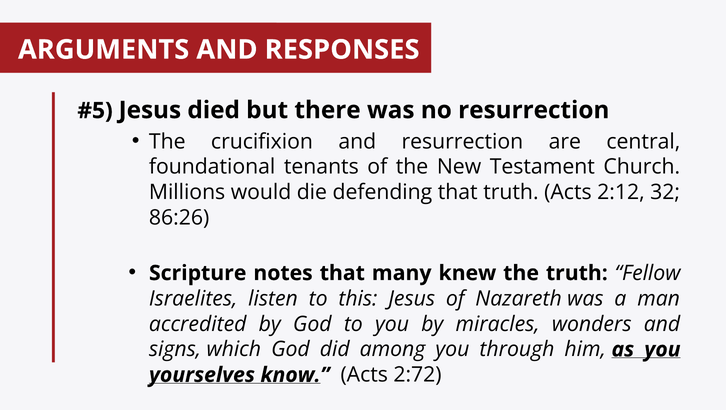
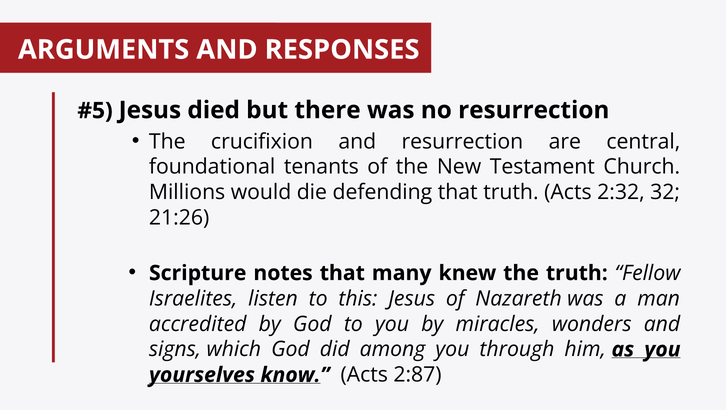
2:12: 2:12 -> 2:32 (621, 192)
86:26: 86:26 -> 21:26 (179, 218)
2:72: 2:72 -> 2:87 (418, 374)
